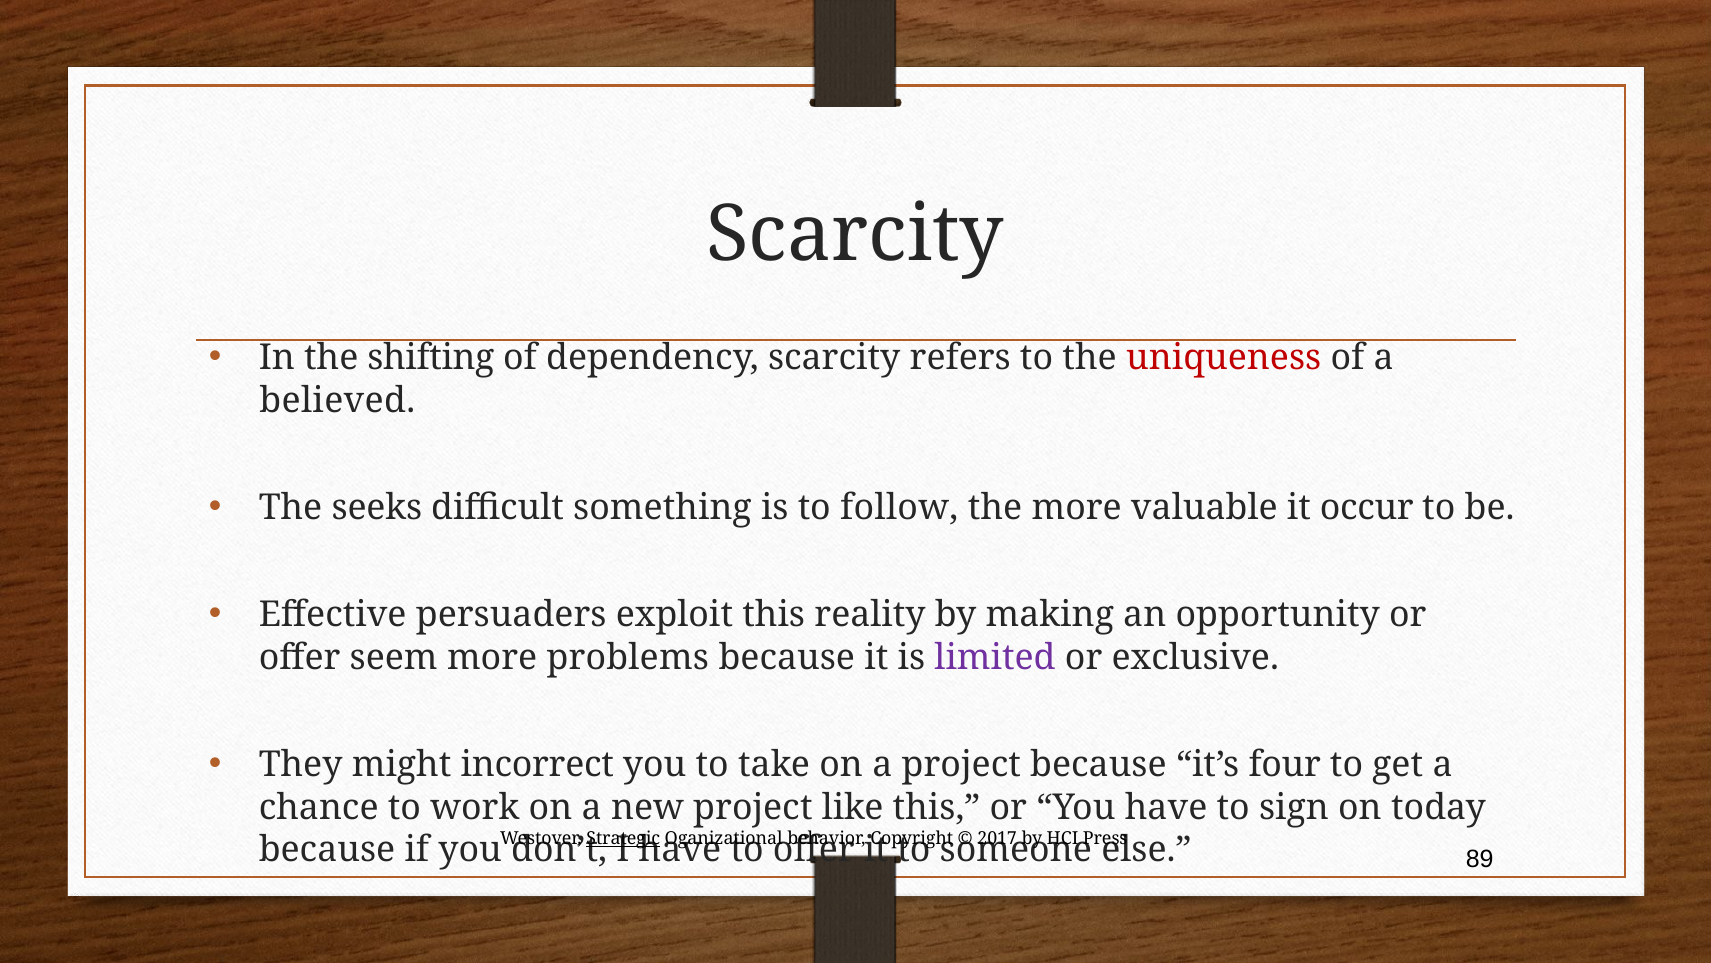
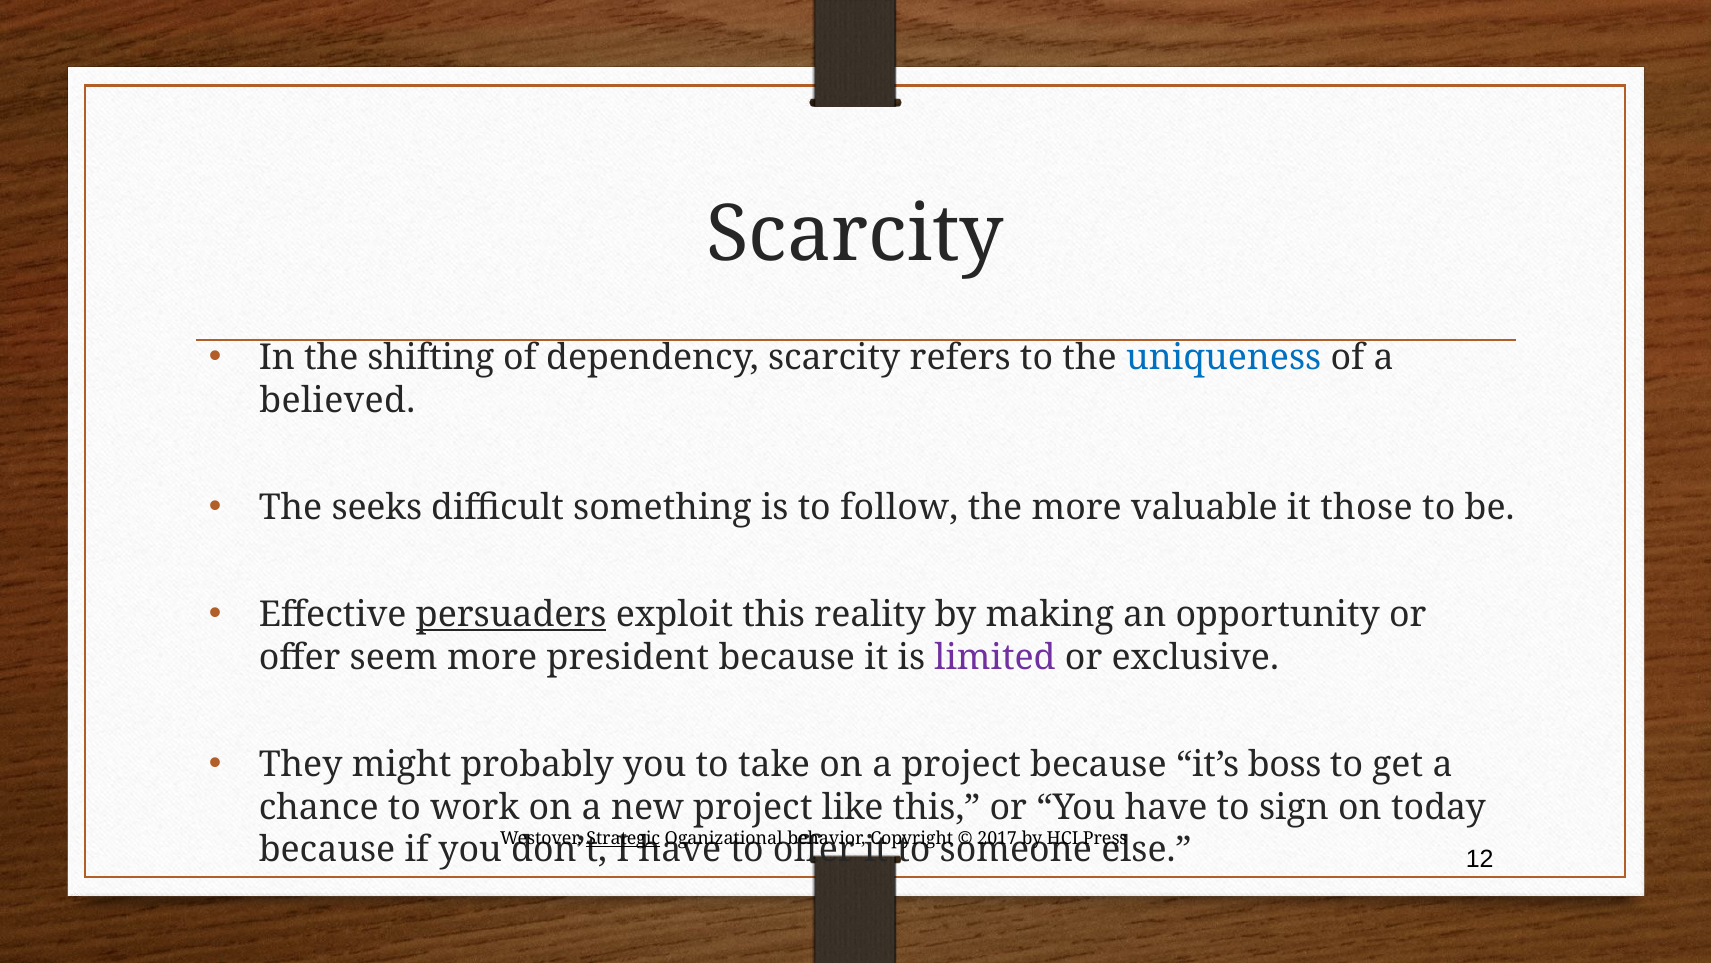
uniqueness colour: red -> blue (1224, 358)
occur: occur -> those (1366, 507)
persuaders underline: none -> present (511, 614)
problems: problems -> president (628, 657)
incorrect: incorrect -> probably (537, 764)
four: four -> boss (1285, 764)
89: 89 -> 12 (1480, 859)
